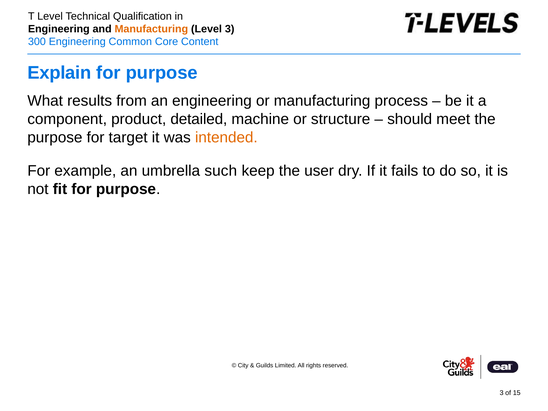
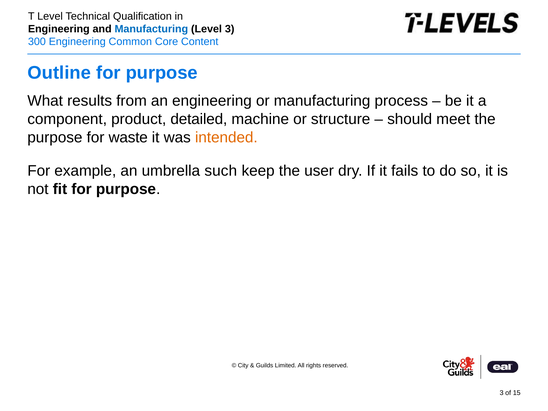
Manufacturing colour: orange -> blue (151, 29)
Explain: Explain -> Outline (59, 73)
target: target -> waste (128, 137)
